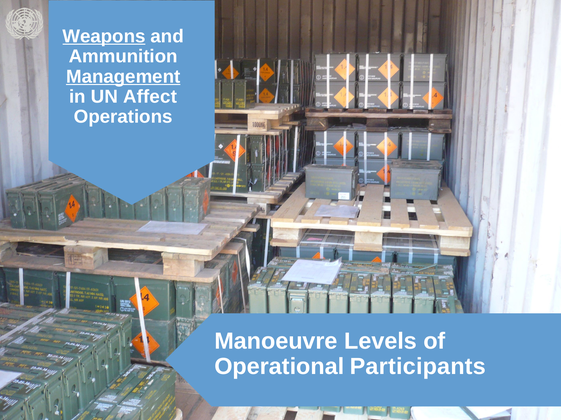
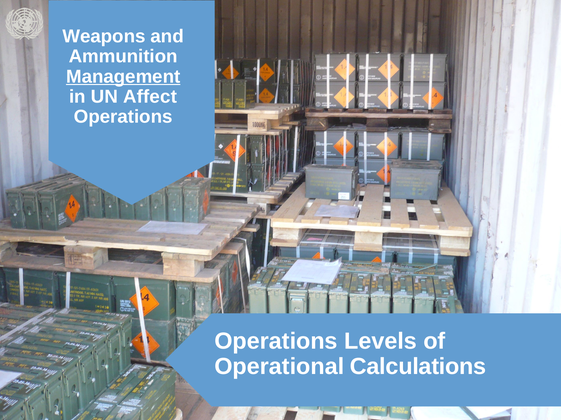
Weapons underline: present -> none (104, 36)
Manoeuvre: Manoeuvre -> Operations (276, 342)
Participants: Participants -> Calculations (418, 367)
